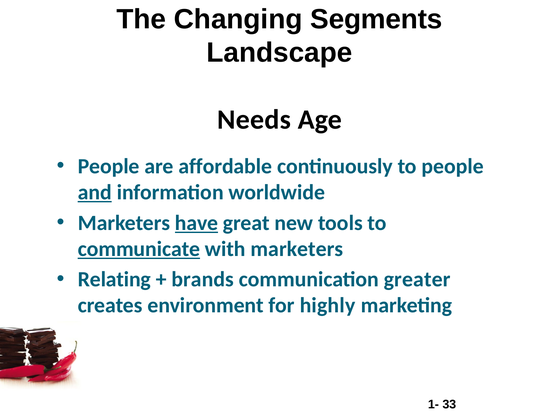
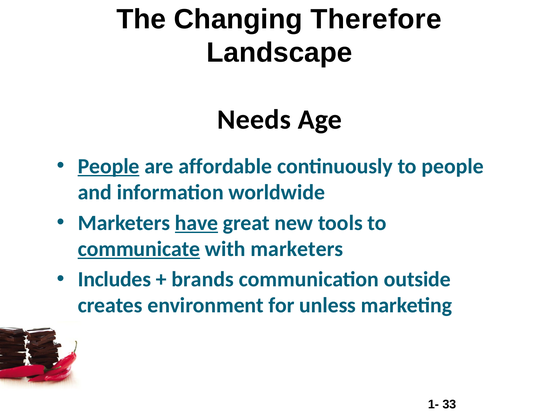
Segments: Segments -> Therefore (376, 19)
People underline: none -> present (109, 166)
and underline: present -> none (95, 193)
Relating: Relating -> Includes (114, 280)
greater: greater -> outside (417, 280)
highly: highly -> unless (328, 306)
